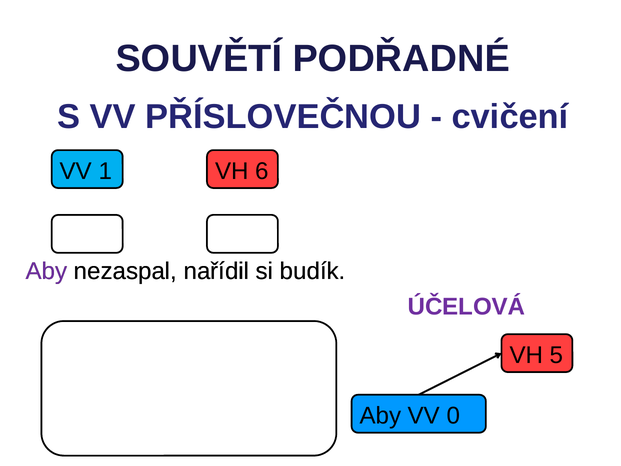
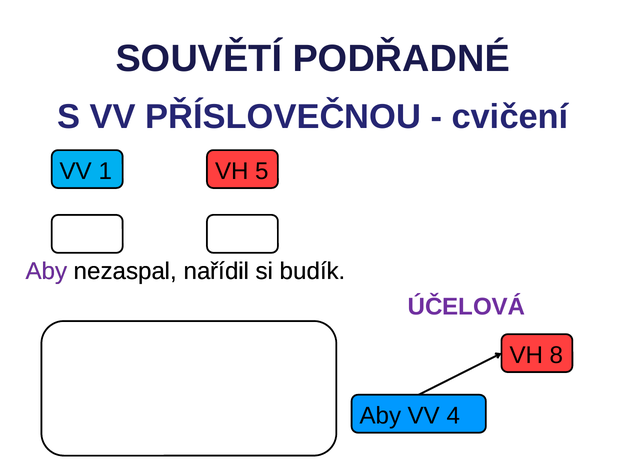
6: 6 -> 5 (262, 171)
5: 5 -> 8 (556, 355)
0: 0 -> 4 (453, 416)
